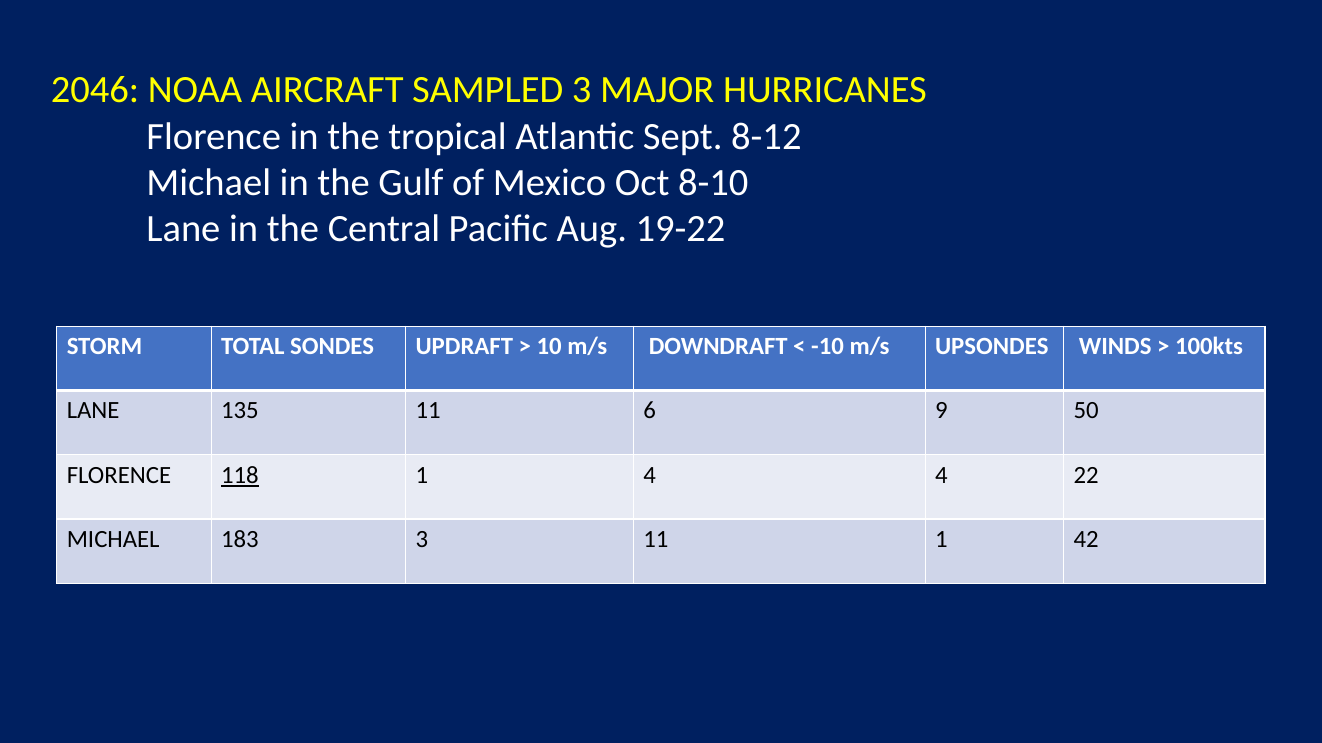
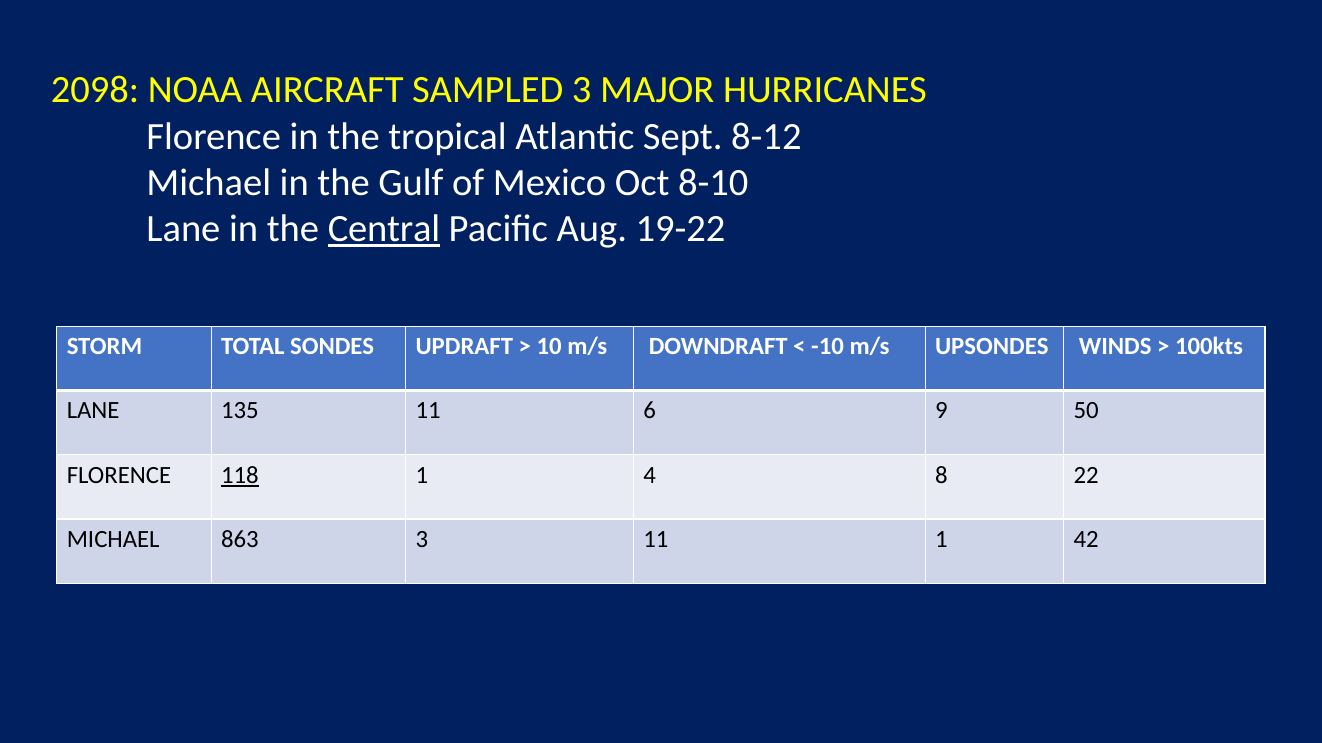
2046: 2046 -> 2098 (95, 90)
Central underline: none -> present (384, 229)
4 4: 4 -> 8 (941, 476)
183: 183 -> 863 (240, 540)
